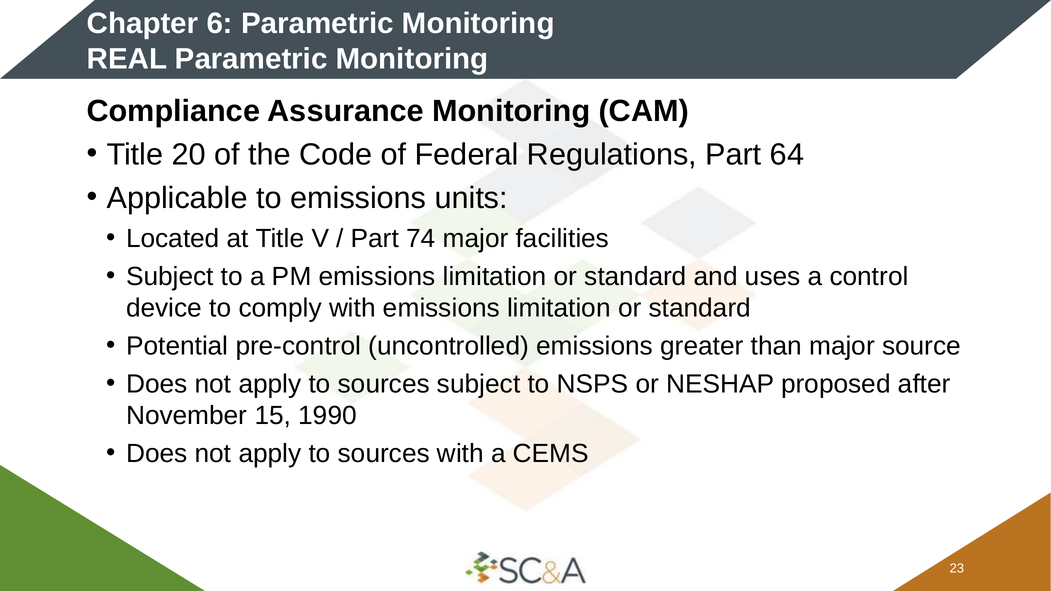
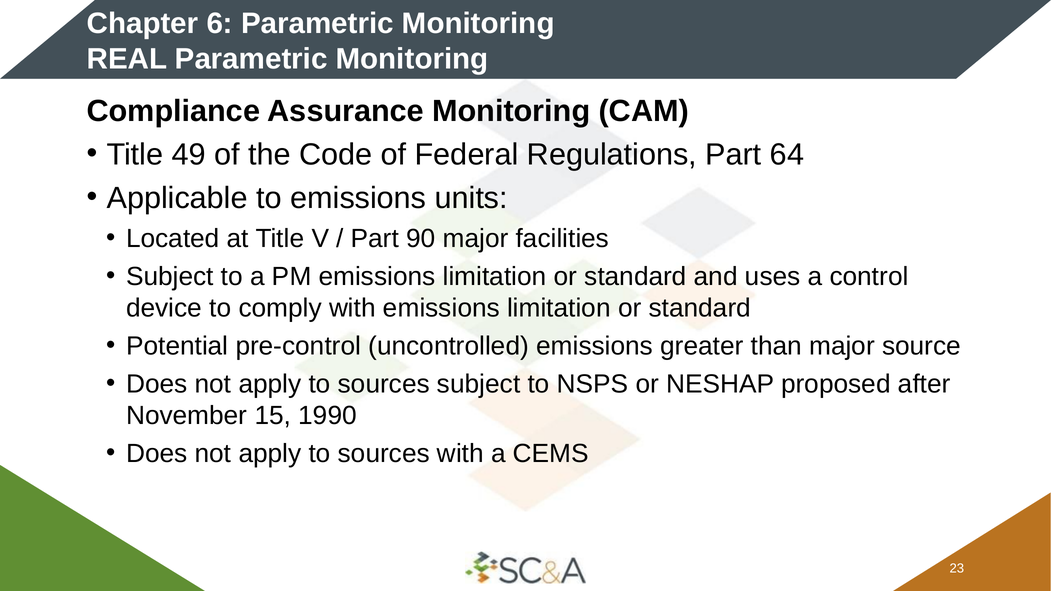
20: 20 -> 49 (189, 155)
74: 74 -> 90 (421, 238)
